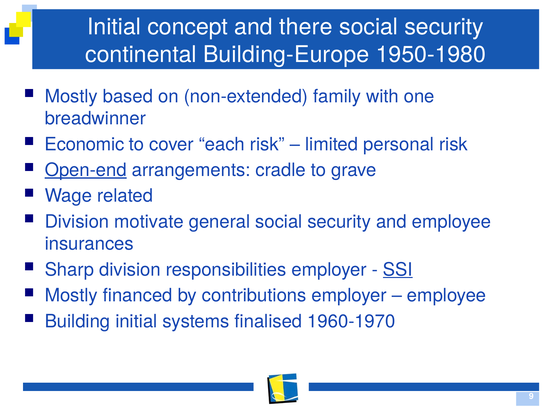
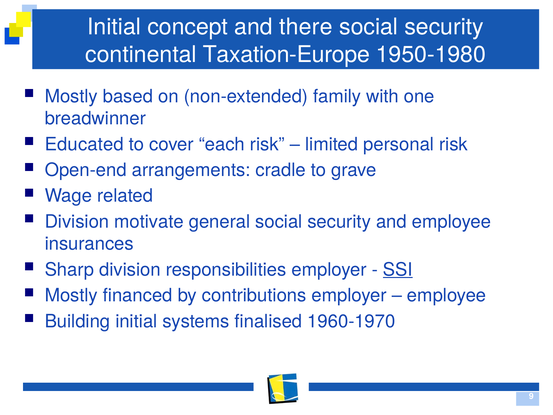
Building-Europe: Building-Europe -> Taxation-Europe (286, 55)
Economic: Economic -> Educated (84, 144)
Open-end underline: present -> none (86, 170)
